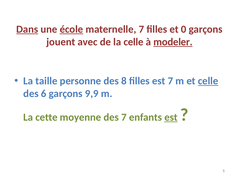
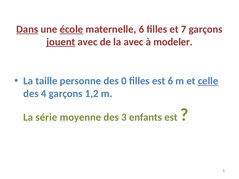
maternelle 7: 7 -> 6 (141, 29)
0: 0 -> 7 (184, 29)
jouent underline: none -> present (61, 42)
la celle: celle -> avec (133, 42)
modeler underline: present -> none (173, 42)
8: 8 -> 0 (124, 81)
est 7: 7 -> 6 (170, 81)
6: 6 -> 4 (44, 94)
9,9: 9,9 -> 1,2 (92, 94)
cette: cette -> série (46, 117)
des 7: 7 -> 3 (124, 117)
est underline: present -> none (171, 117)
